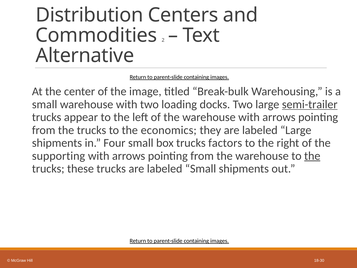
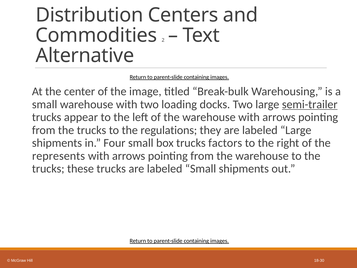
economics: economics -> regulations (169, 130)
supporting: supporting -> represents (59, 156)
the underline: present -> none (312, 156)
